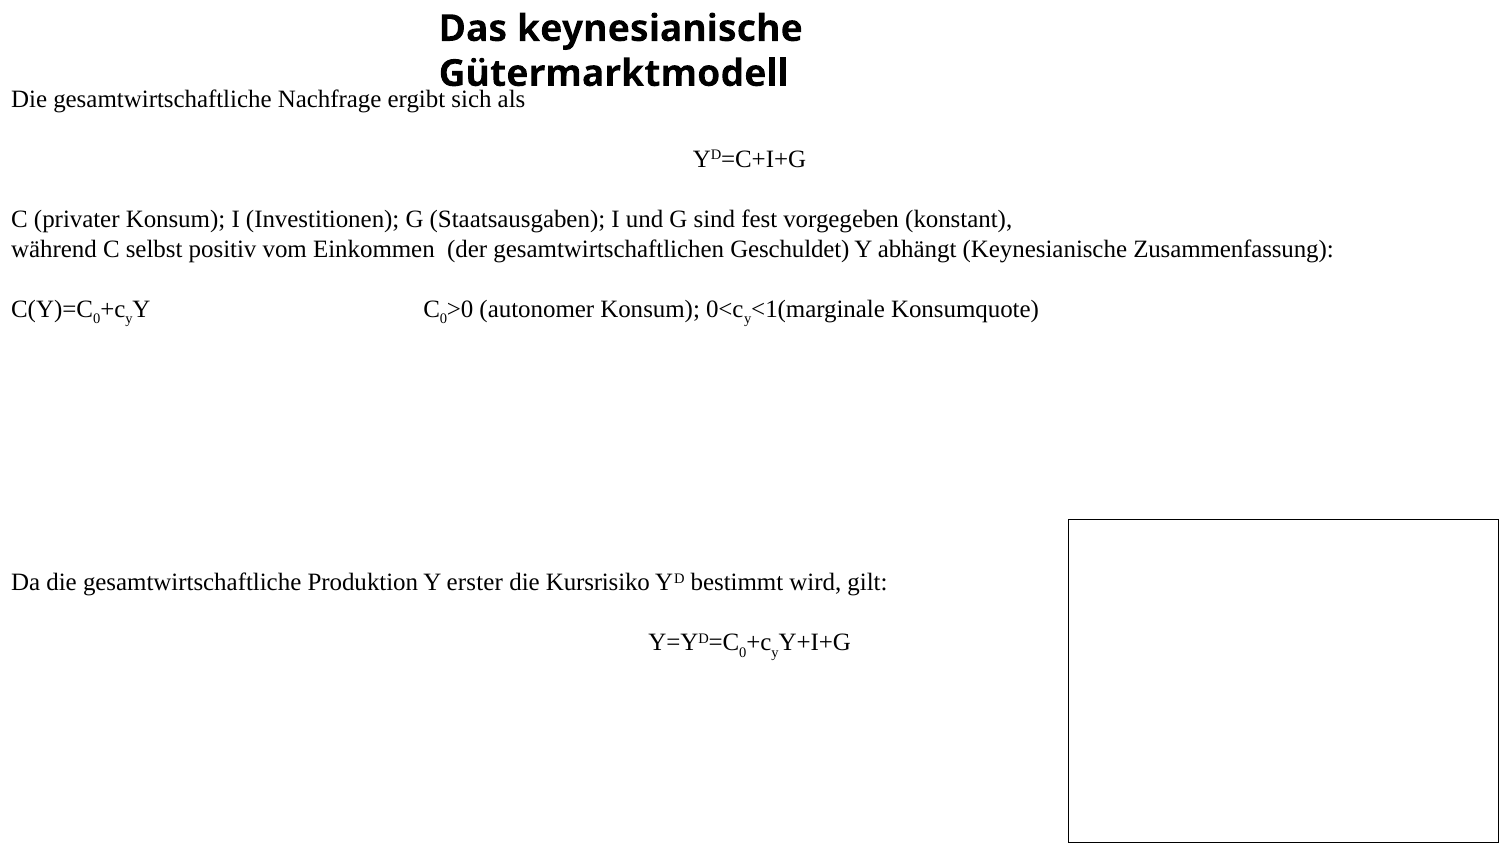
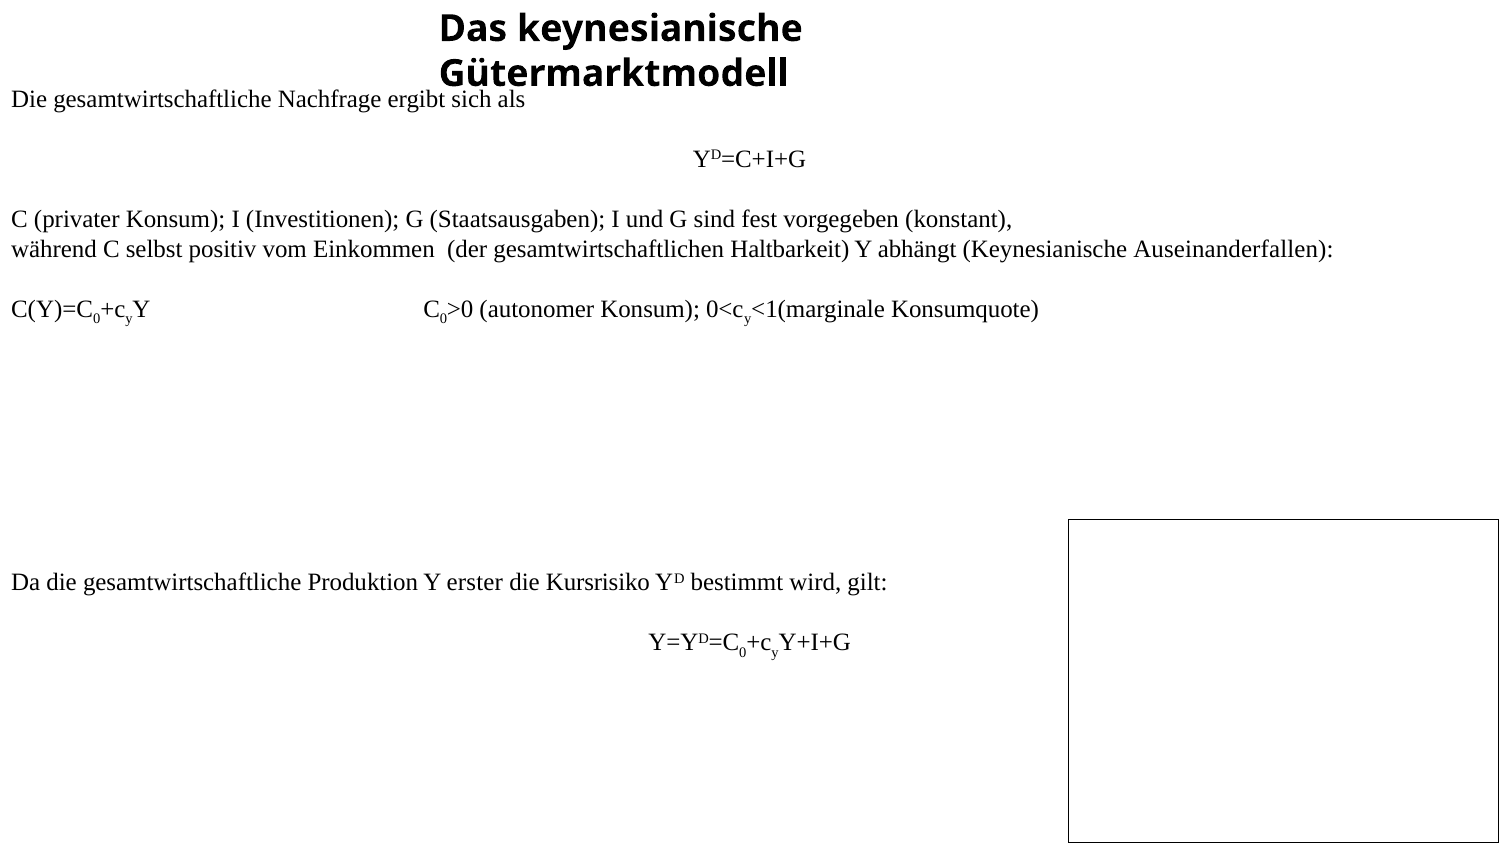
Geschuldet: Geschuldet -> Haltbarkeit (790, 249)
Zusammenfassung: Zusammenfassung -> Auseinanderfallen (1233, 249)
